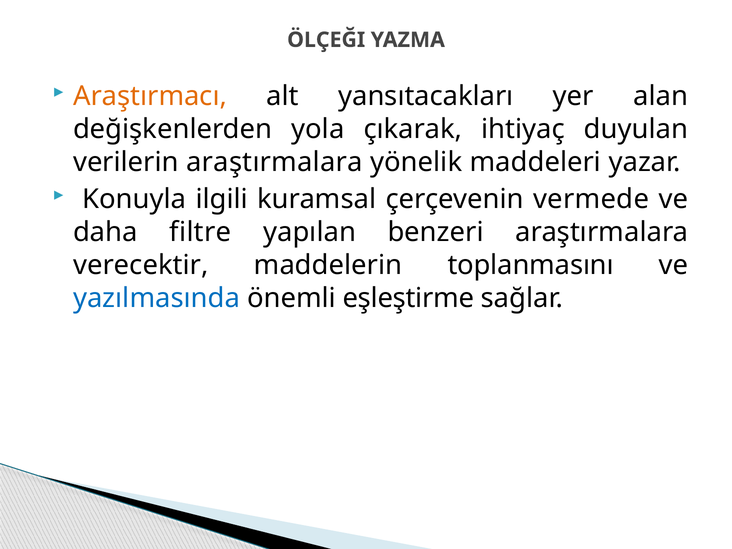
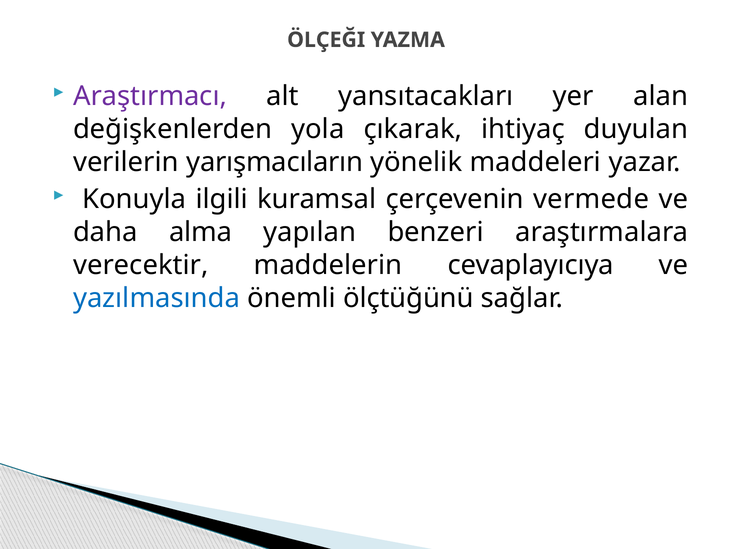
Araştırmacı colour: orange -> purple (150, 96)
verilerin araştırmalara: araştırmalara -> yarışmacıların (275, 162)
filtre: filtre -> alma (201, 232)
toplanmasını: toplanmasını -> cevaplayıcıya (531, 265)
eşleştirme: eşleştirme -> ölçtüğünü (408, 298)
